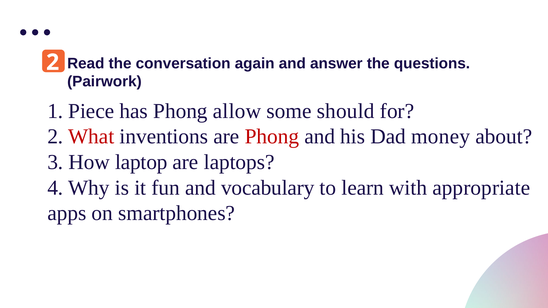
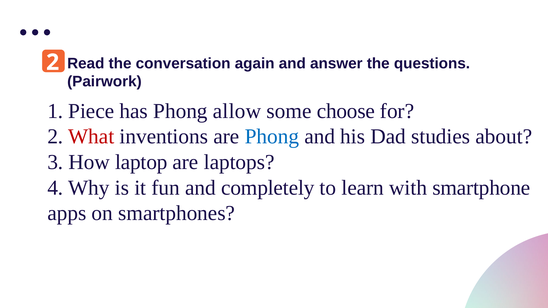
should: should -> choose (346, 111)
Phong colour: red -> blue (272, 137)
money: money -> studies (441, 137)
vocabulary: vocabulary -> completely (268, 188)
appropriate: appropriate -> smartphone (481, 188)
